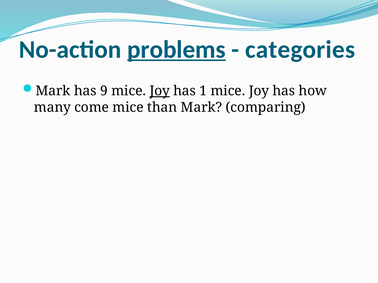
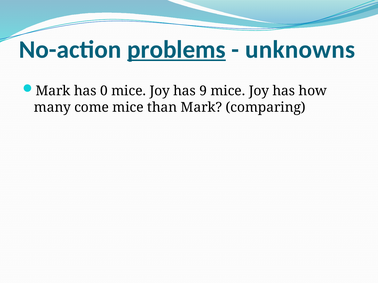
categories: categories -> unknowns (300, 50)
9: 9 -> 0 (104, 91)
Joy underline: present -> none (160, 91)
1: 1 -> 9 (203, 91)
